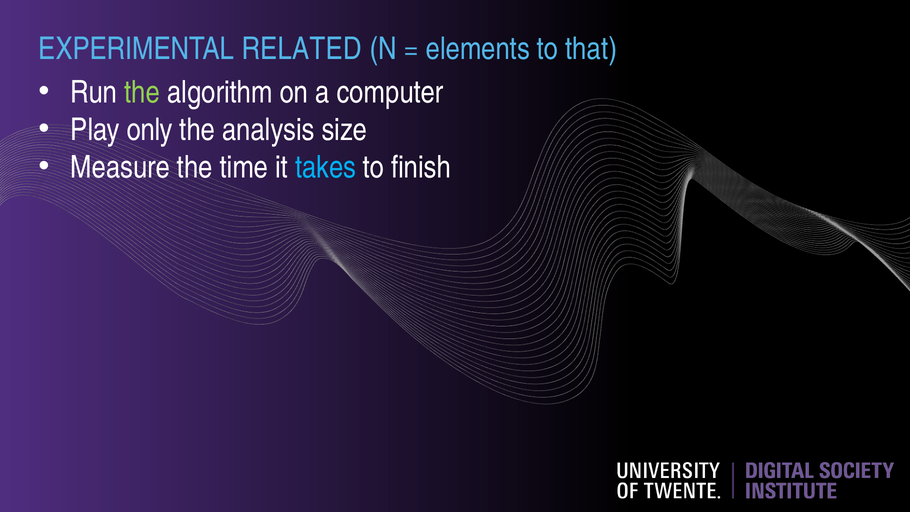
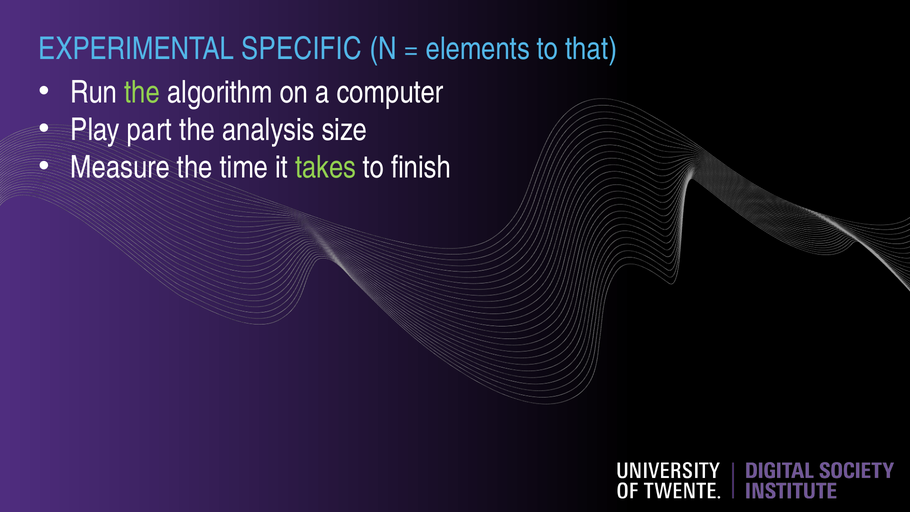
RELATED: RELATED -> SPECIFIC (302, 49)
only: only -> part (149, 130)
takes colour: light blue -> light green (326, 167)
